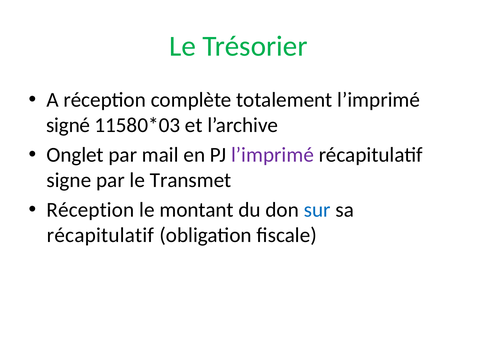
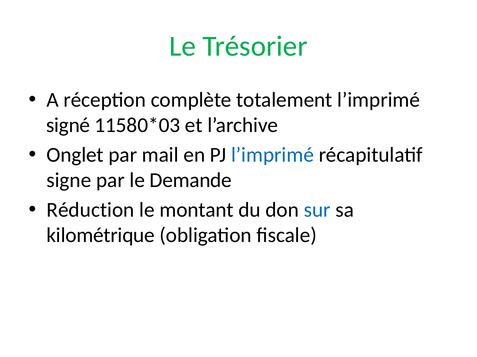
l’imprimé colour: purple -> blue (272, 155)
Transmet: Transmet -> Demande (191, 181)
Réception: Réception -> Réduction (90, 210)
récapitulatif: récapitulatif -> kilométrique (101, 236)
